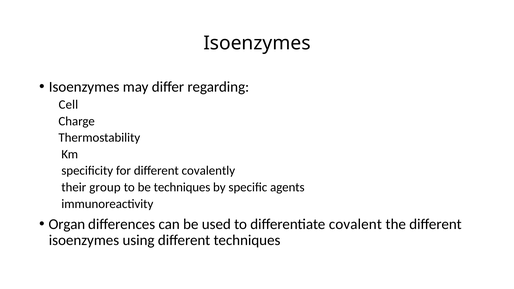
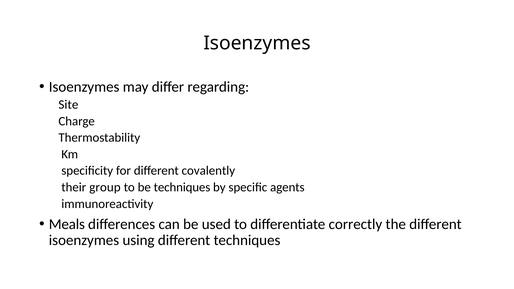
Cell: Cell -> Site (68, 105)
Organ: Organ -> Meals (67, 224)
covalent: covalent -> correctly (355, 224)
